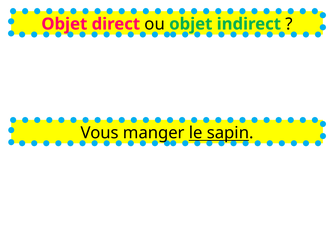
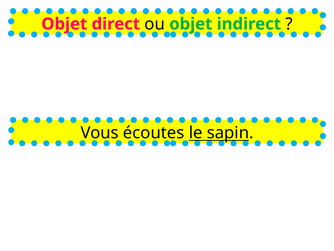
manger: manger -> écoutes (154, 133)
